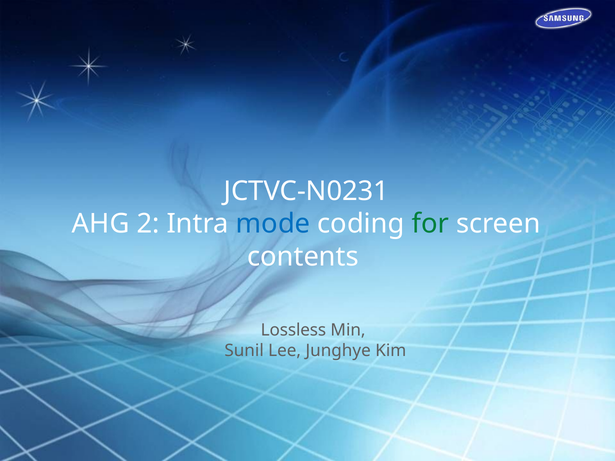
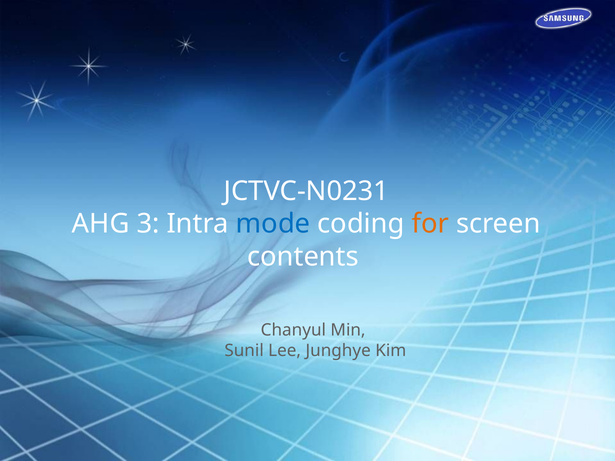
2: 2 -> 3 (148, 224)
for colour: green -> orange (430, 224)
Lossless: Lossless -> Chanyul (293, 330)
